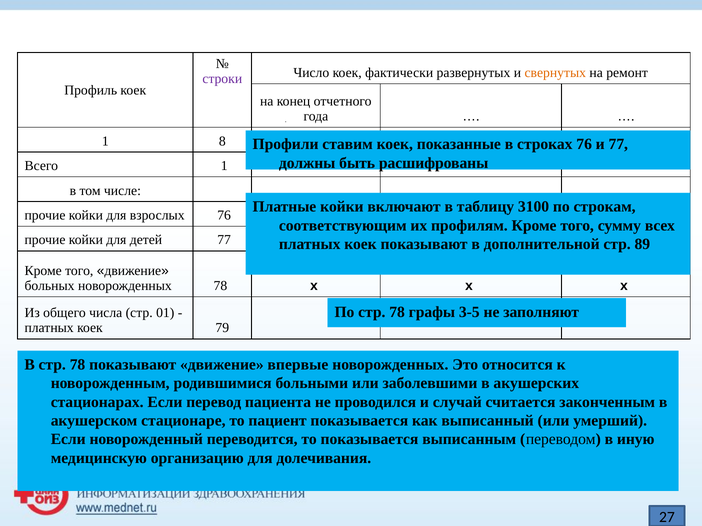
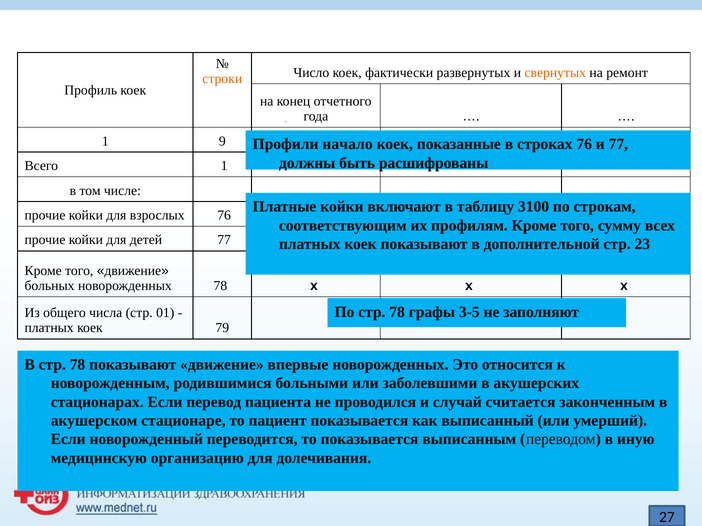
строки colour: purple -> orange (222, 79)
8: 8 -> 9 (222, 141)
ставим: ставим -> начало (348, 144)
89: 89 -> 23 (642, 244)
